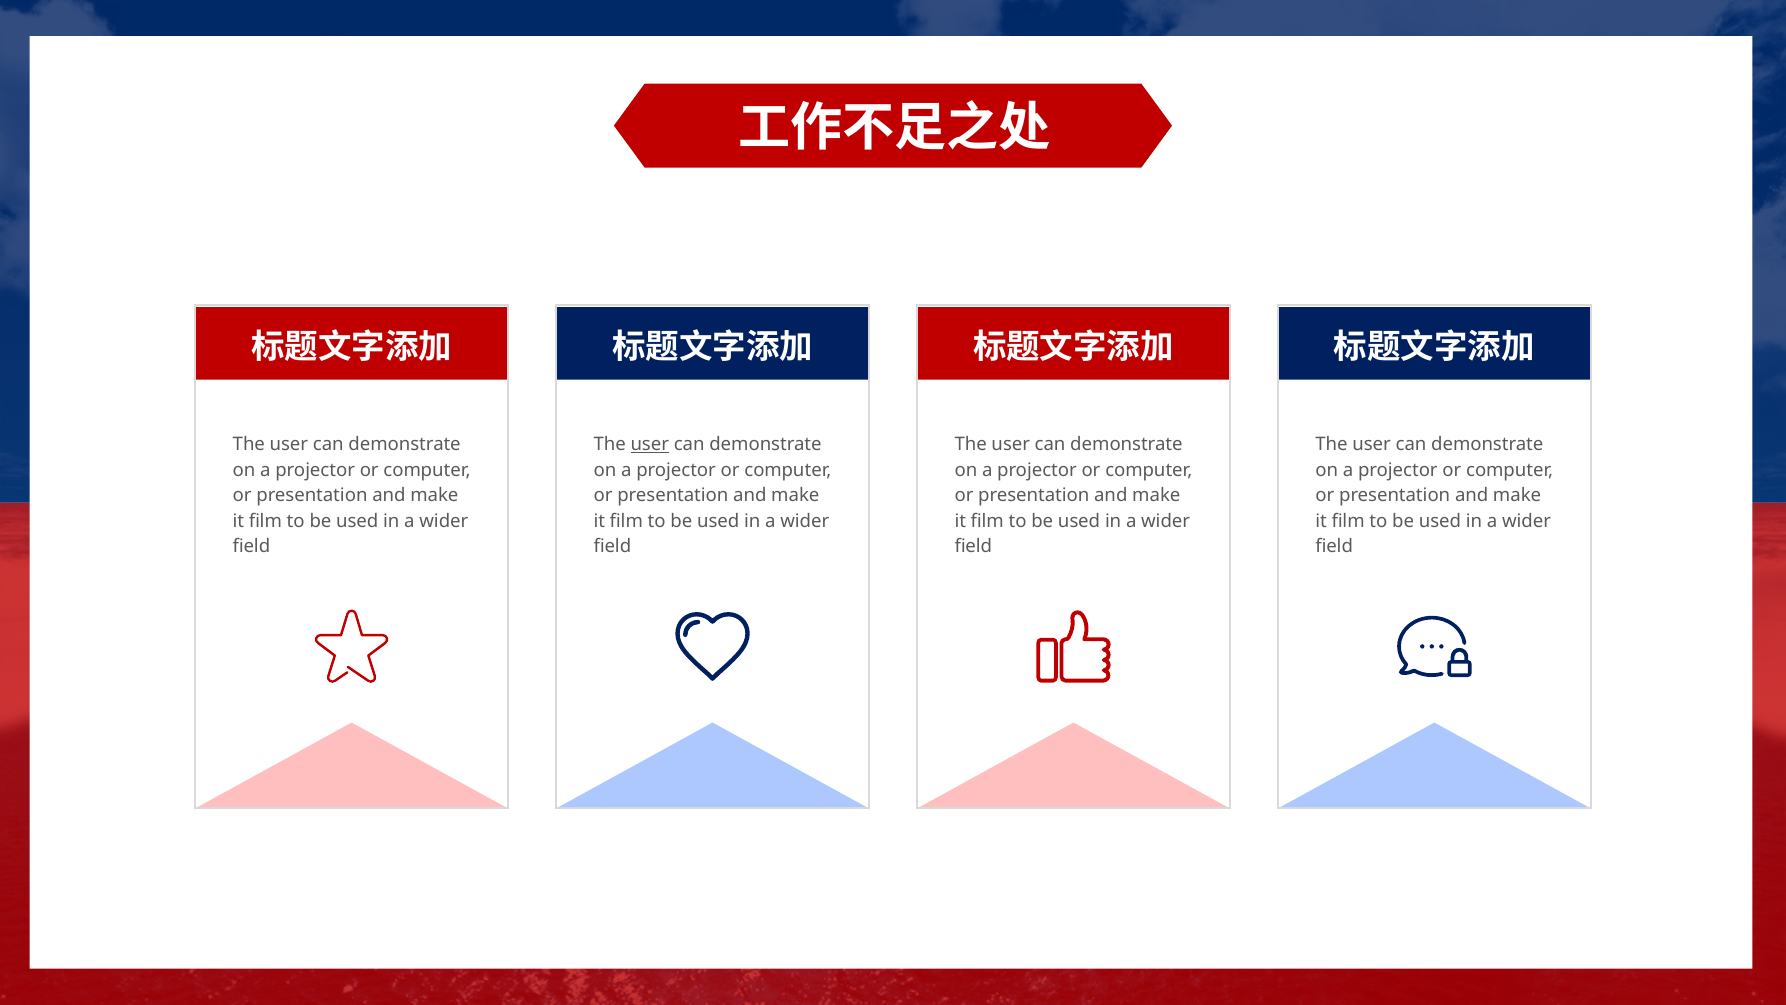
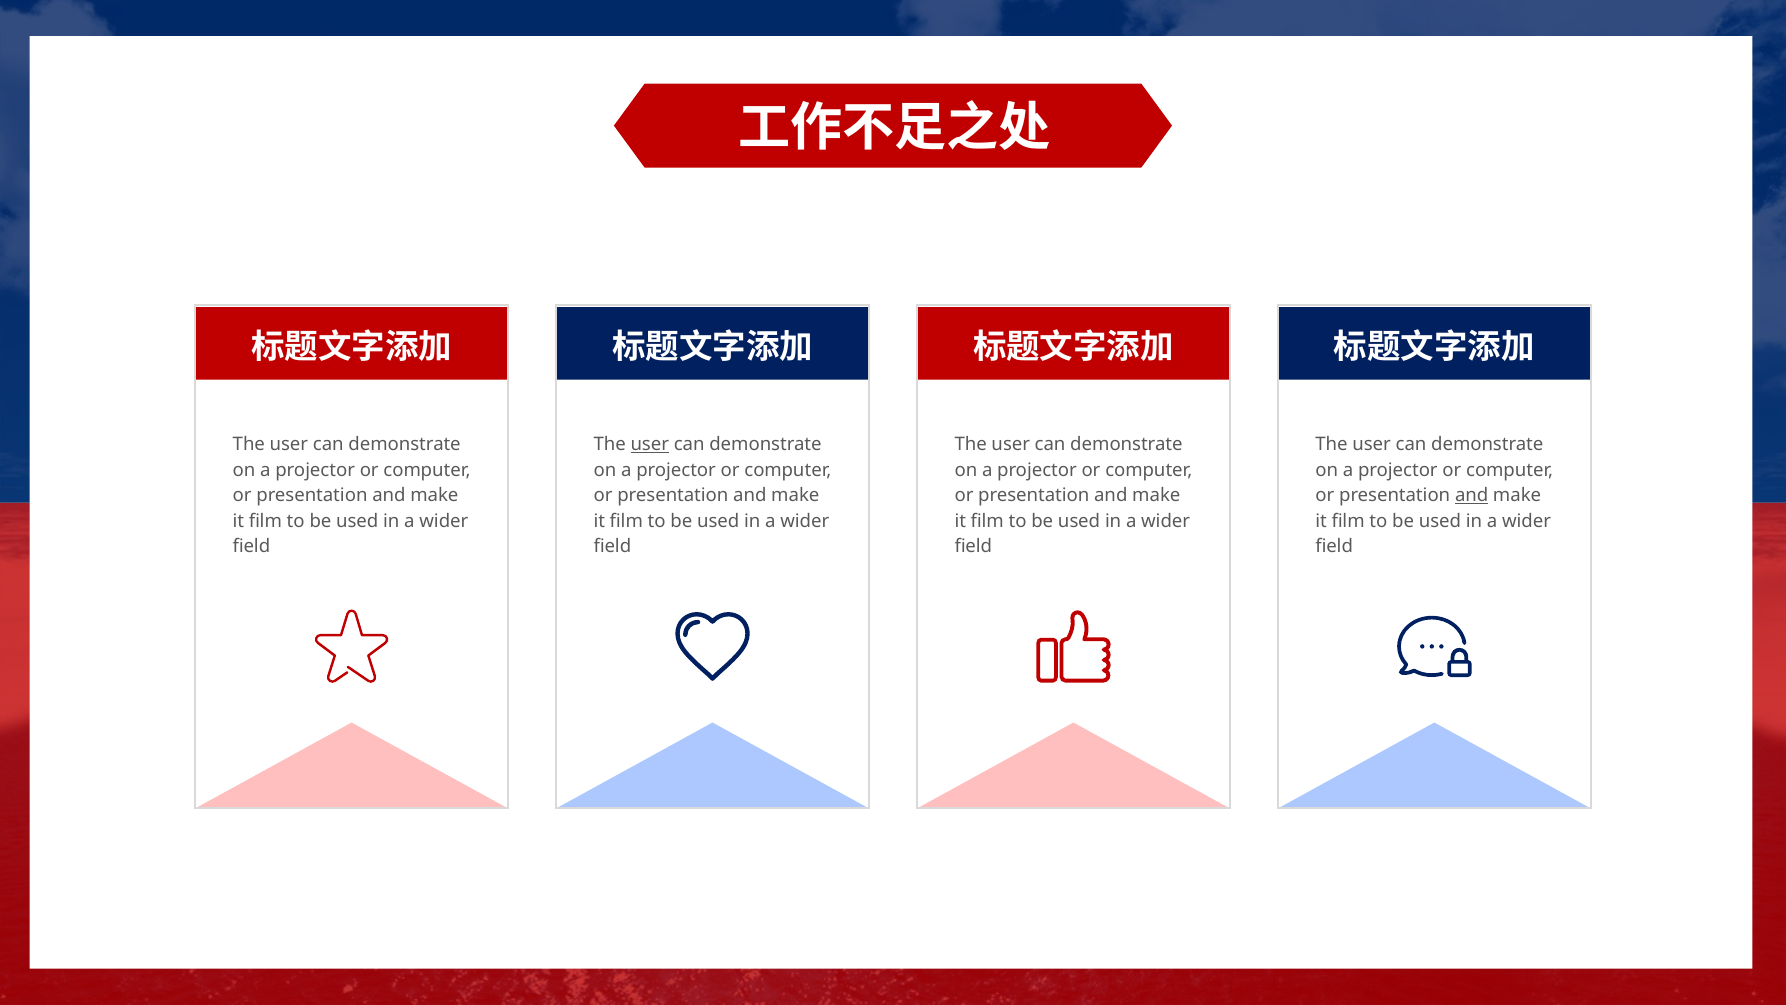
and underline: none -> present (1472, 495)
